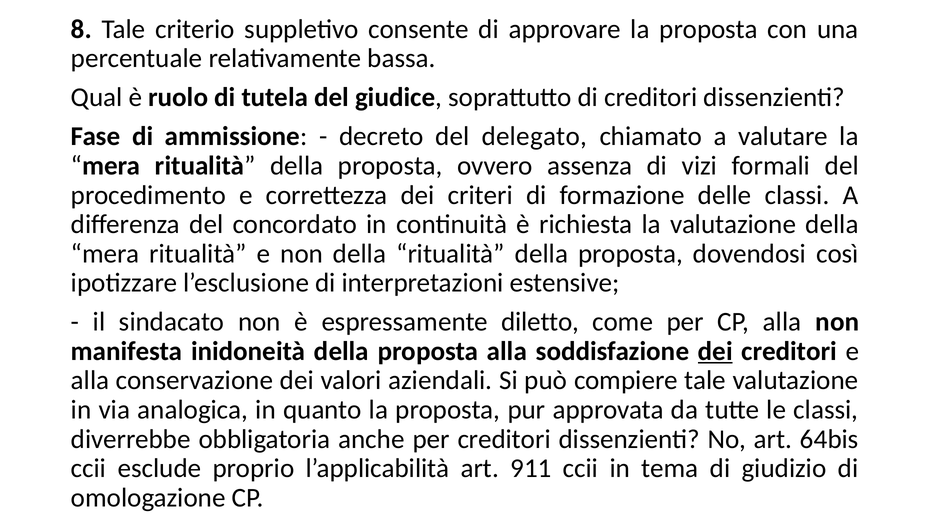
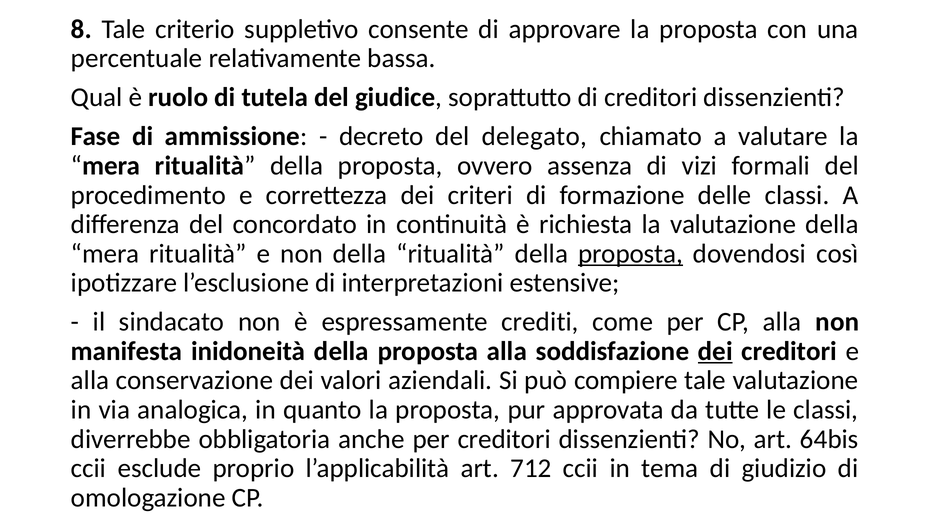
proposta underline: none -> present (630, 254)
diletto: diletto -> crediti (540, 322)
911: 911 -> 712 (531, 469)
